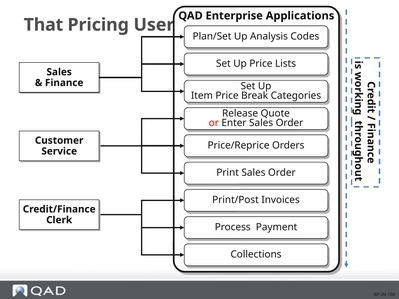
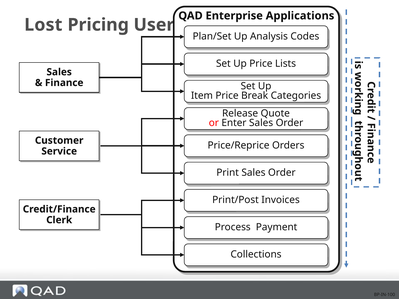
That: That -> Lost (43, 25)
